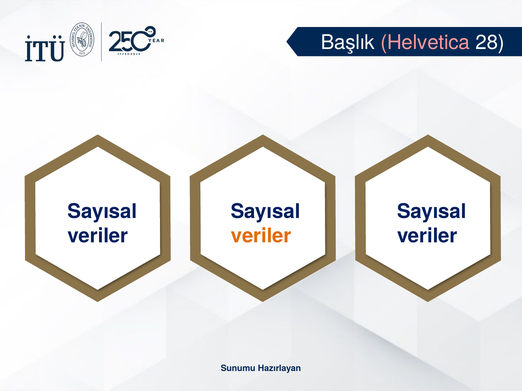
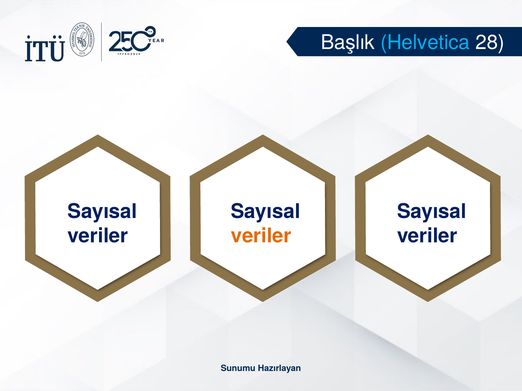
Helvetica colour: pink -> light blue (425, 43)
